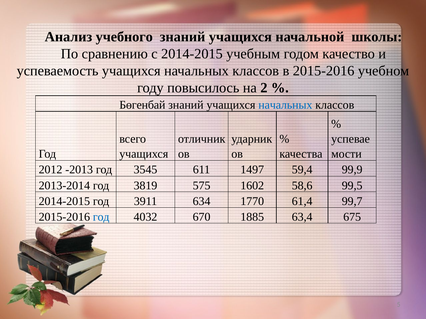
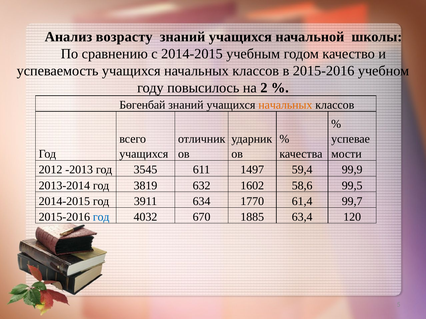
учебного: учебного -> возрасту (124, 37)
начальных colour: blue -> orange (285, 105)
575: 575 -> 632 (202, 186)
675: 675 -> 120 (352, 217)
